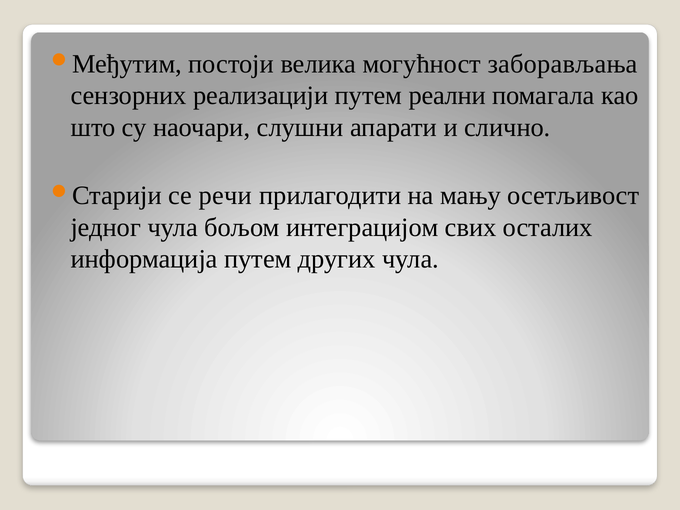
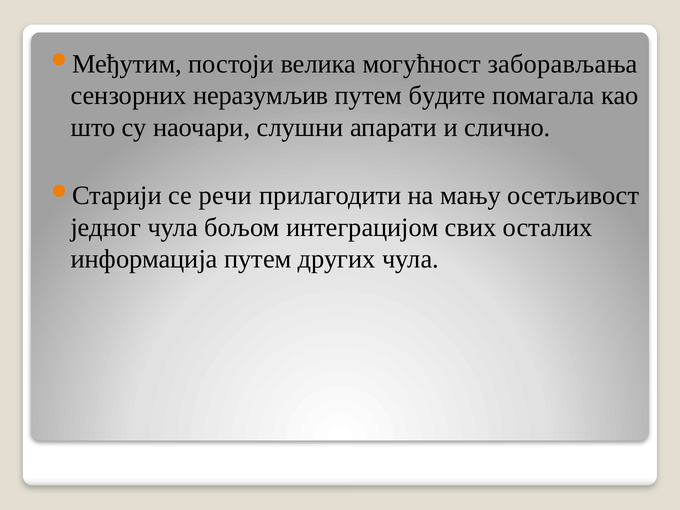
реализацији: реализацији -> неразумљив (261, 96)
реални: реални -> будите (447, 96)
